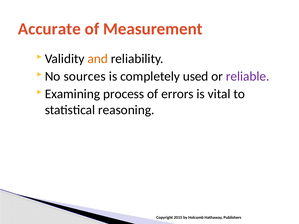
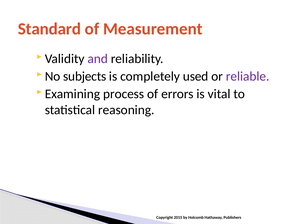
Accurate: Accurate -> Standard (49, 29)
and colour: orange -> purple (98, 59)
sources: sources -> subjects (85, 76)
